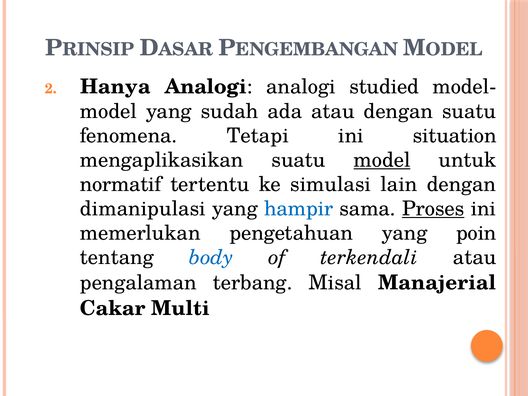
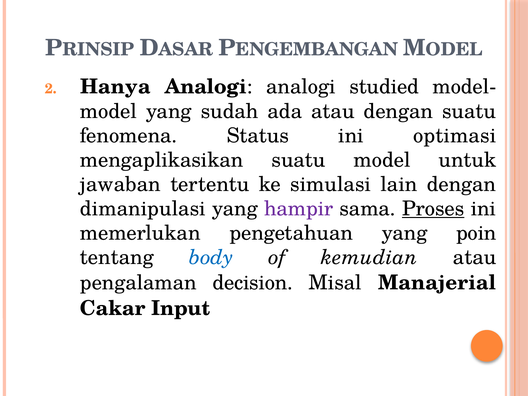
Tetapi: Tetapi -> Status (258, 136)
situation: situation -> optimasi (455, 136)
model underline: present -> none (382, 160)
normatif: normatif -> jawaban (120, 184)
hampir colour: blue -> purple (299, 209)
terkendali: terkendali -> kemudian (369, 257)
terbang: terbang -> decision (253, 283)
Multi: Multi -> Input (181, 308)
